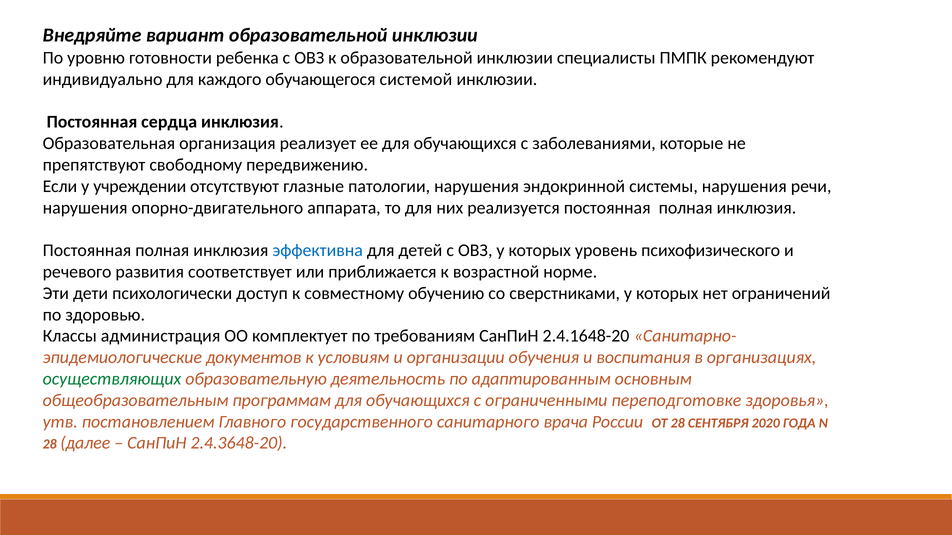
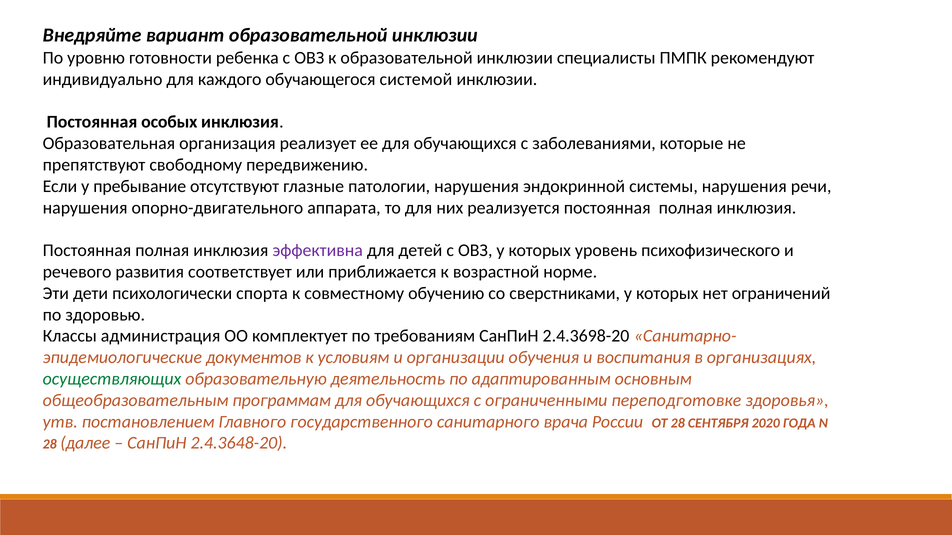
сердца: сердца -> особых (169, 122)
учреждении: учреждении -> пребывание (140, 186)
эффективна colour: blue -> purple (318, 251)
доступ: доступ -> спорта (262, 294)
2.4.1648-20: 2.4.1648-20 -> 2.4.3698-20 (586, 336)
